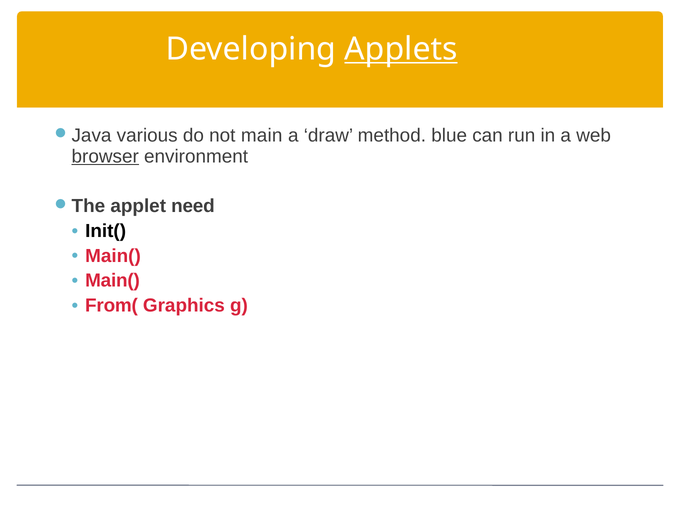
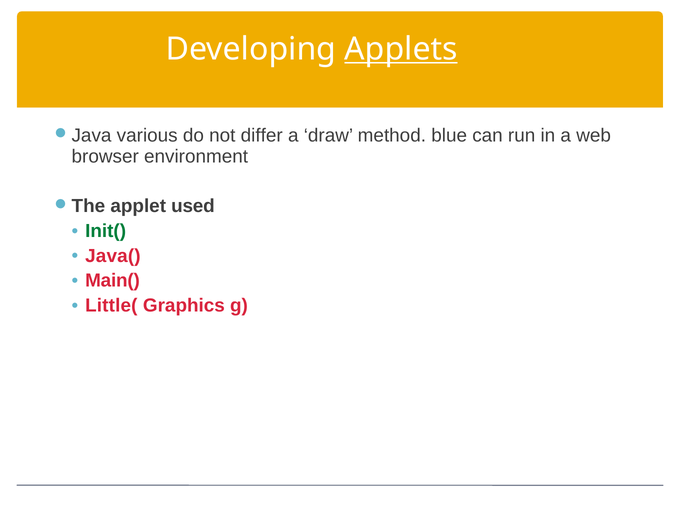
main: main -> differ (262, 135)
browser underline: present -> none (105, 156)
need: need -> used (193, 206)
Init( colour: black -> green (106, 231)
Main(: Main( -> Java( (113, 256)
From(: From( -> Little( (111, 306)
